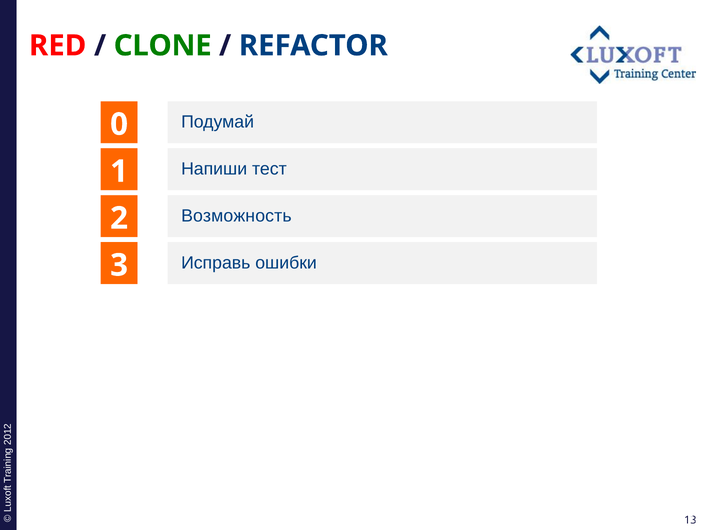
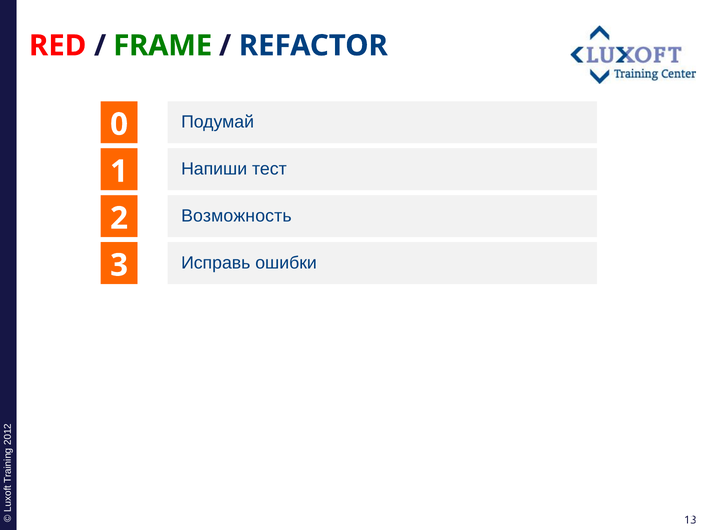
CLONE: CLONE -> FRAME (163, 46)
